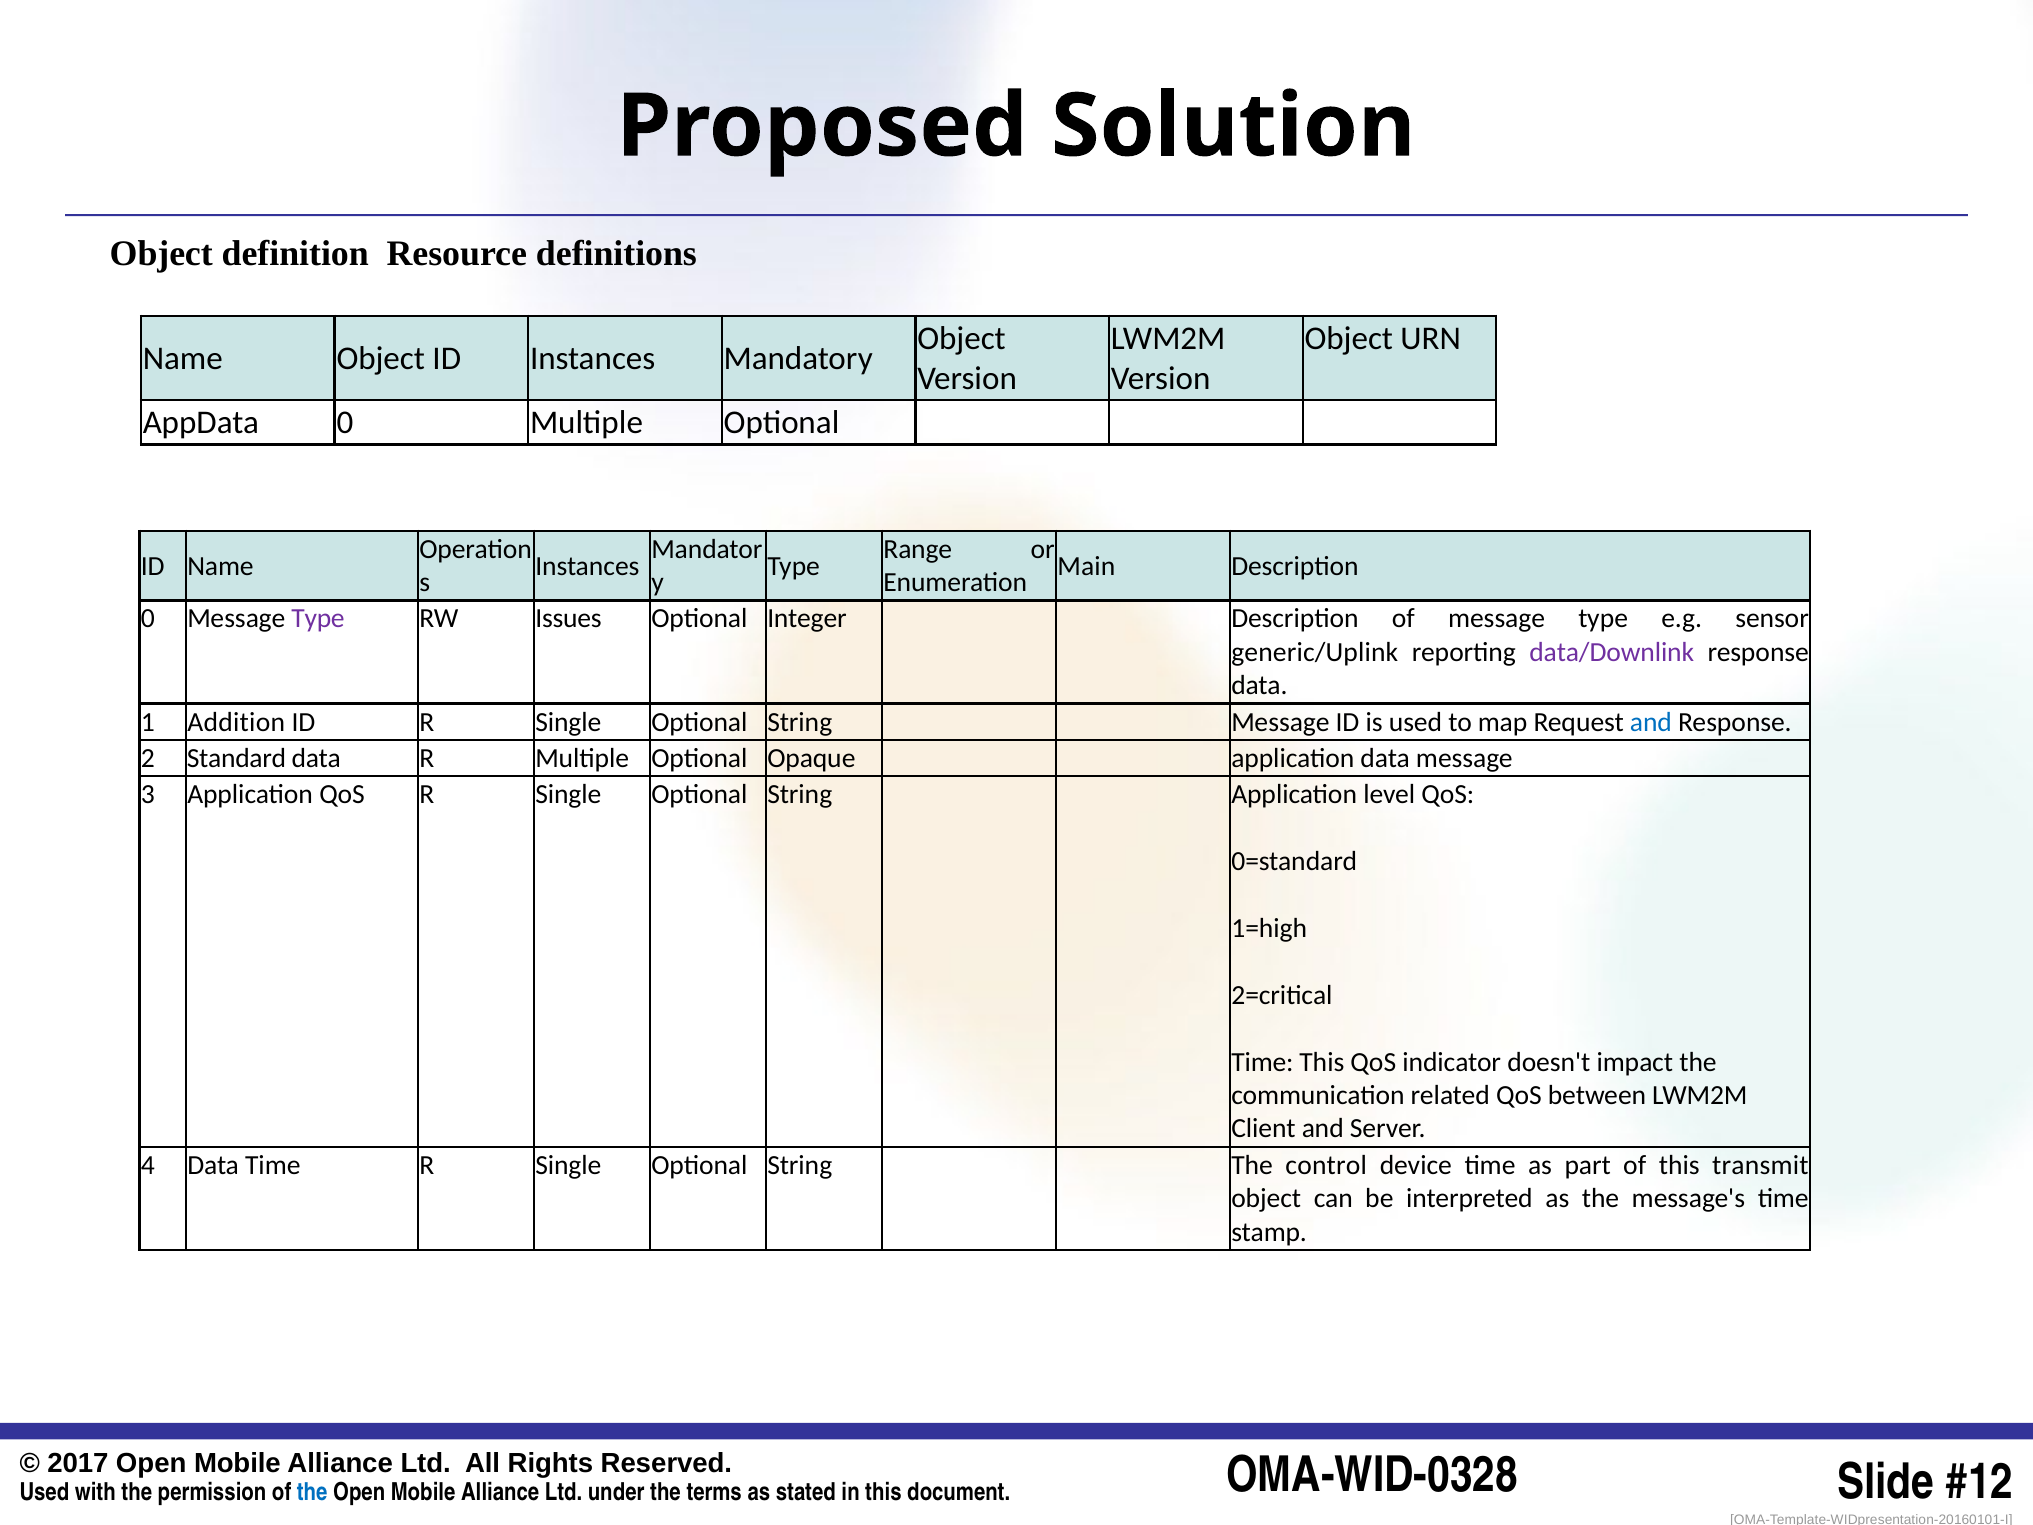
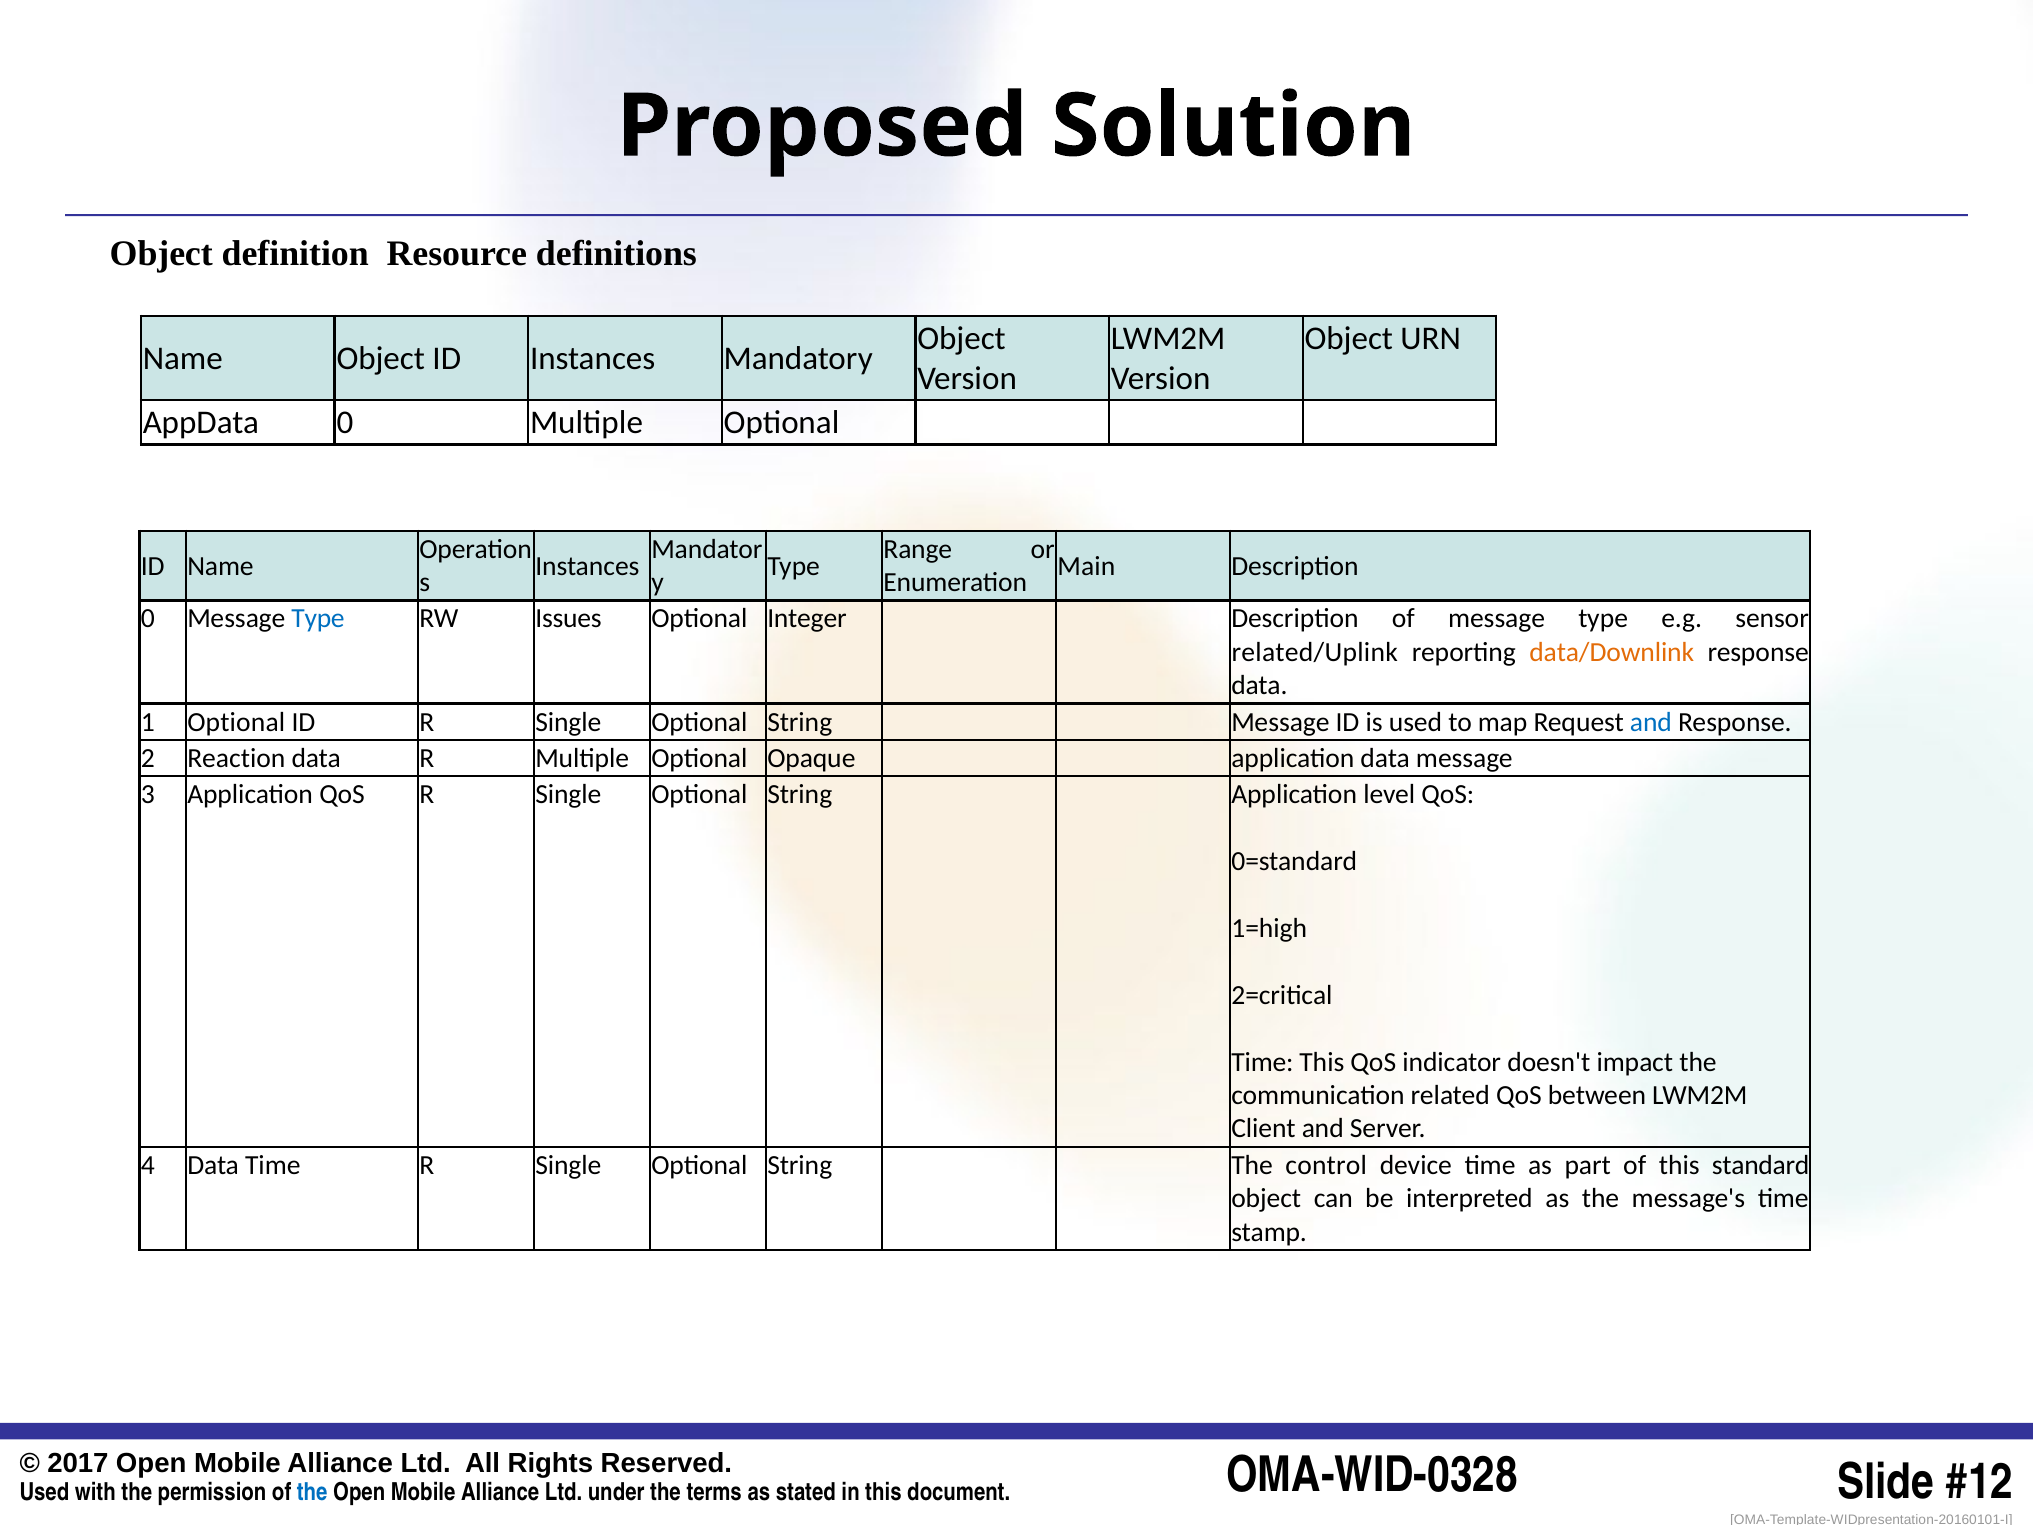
Type colour: purple -> blue (318, 619)
generic/Uplink: generic/Uplink -> related/Uplink (1315, 652)
data/Downlink colour: purple -> orange (1612, 652)
1 Addition: Addition -> Optional (236, 722)
Standard: Standard -> Reaction (236, 758)
transmit: transmit -> standard (1761, 1165)
